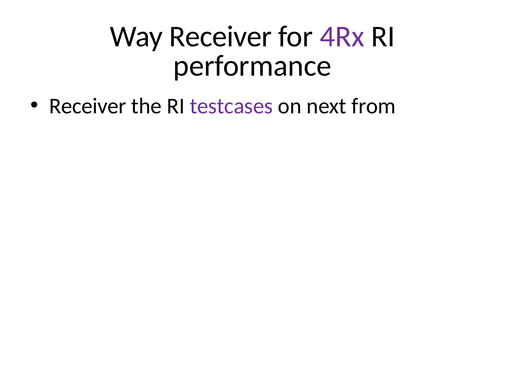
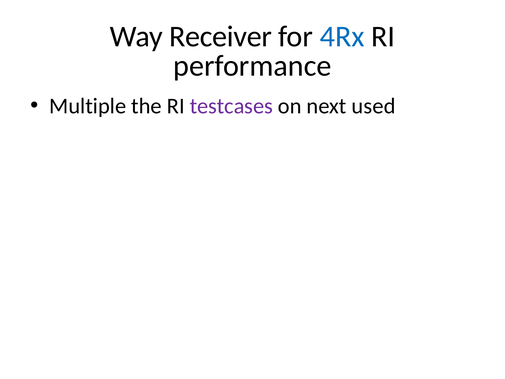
4Rx colour: purple -> blue (342, 36)
Receiver: Receiver -> Multiple (88, 106)
from: from -> used (374, 106)
